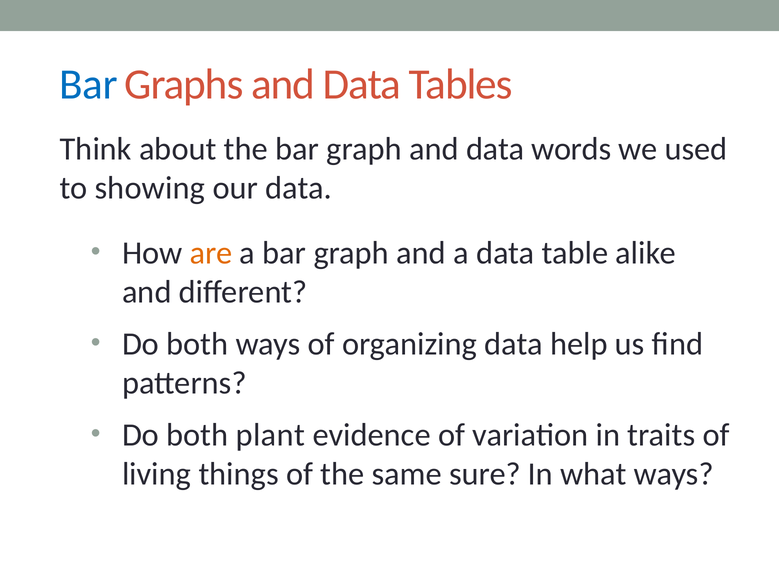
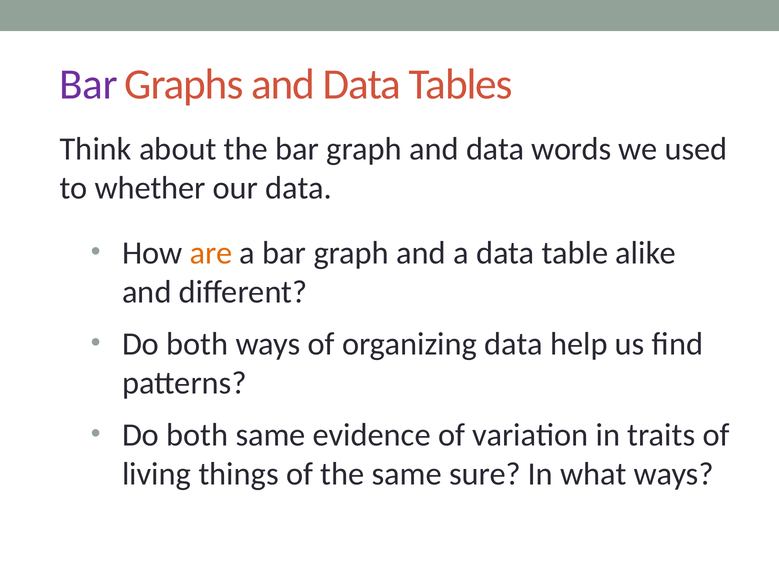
Bar colour: blue -> purple (88, 84)
showing: showing -> whether (150, 188)
both plant: plant -> same (271, 435)
